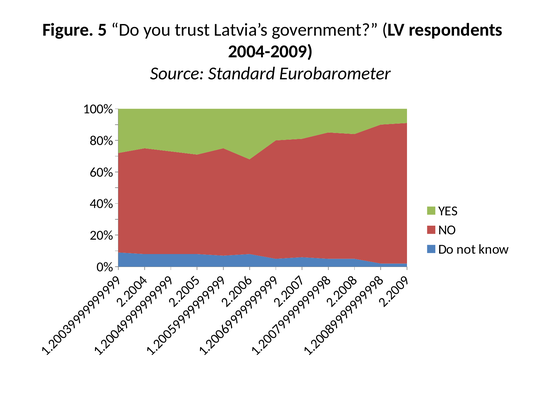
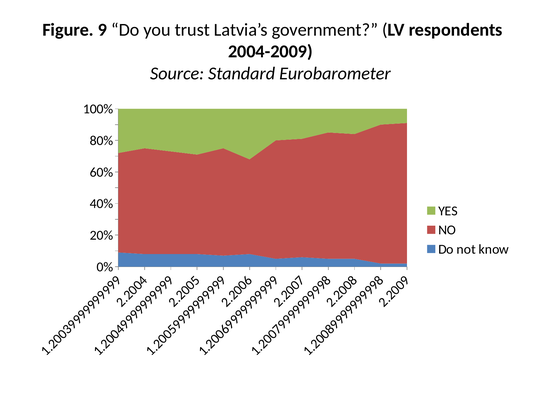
Figure 5: 5 -> 9 (102, 30)
